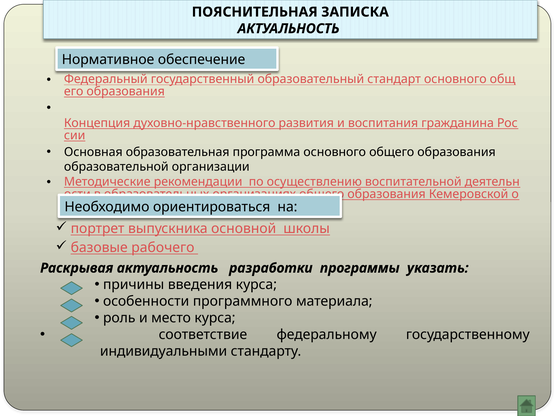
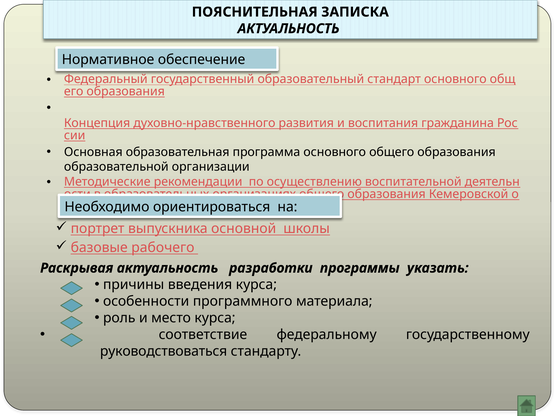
индивидуальными: индивидуальными -> руководствоваться (164, 351)
